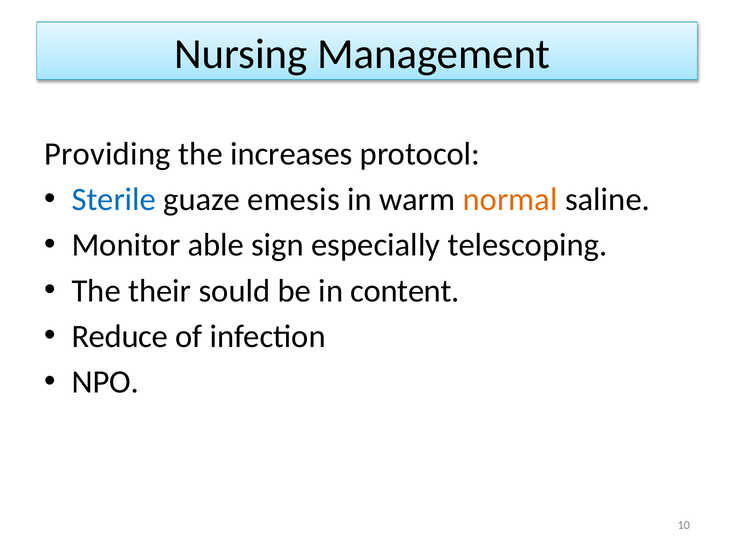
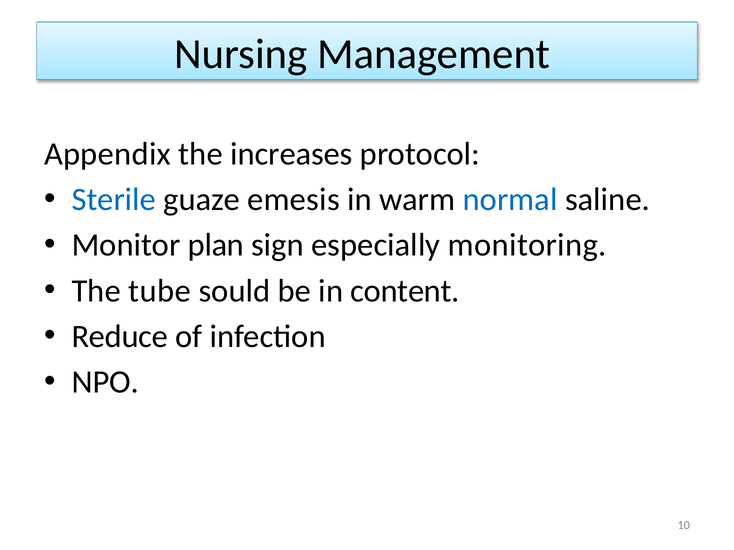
Providing: Providing -> Appendix (107, 154)
normal colour: orange -> blue (510, 200)
able: able -> plan (216, 245)
telescoping: telescoping -> monitoring (527, 245)
their: their -> tube (160, 291)
